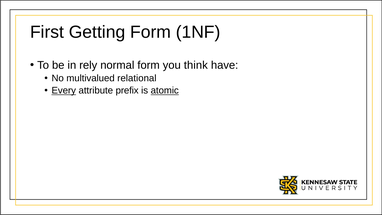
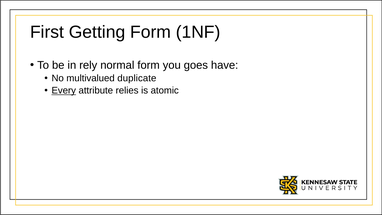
think: think -> goes (196, 65)
relational: relational -> duplicate (137, 78)
prefix: prefix -> relies (127, 91)
atomic underline: present -> none (165, 91)
